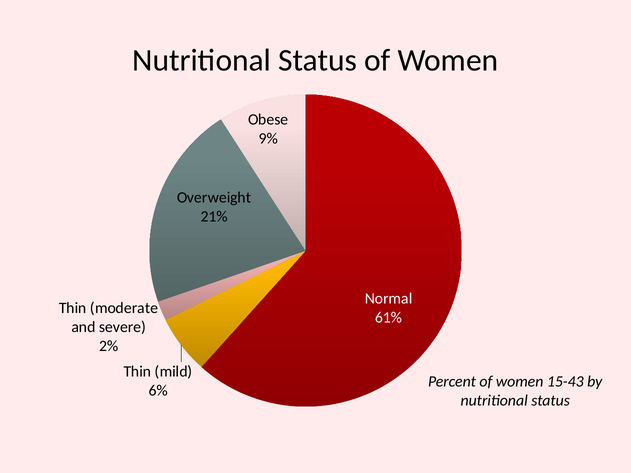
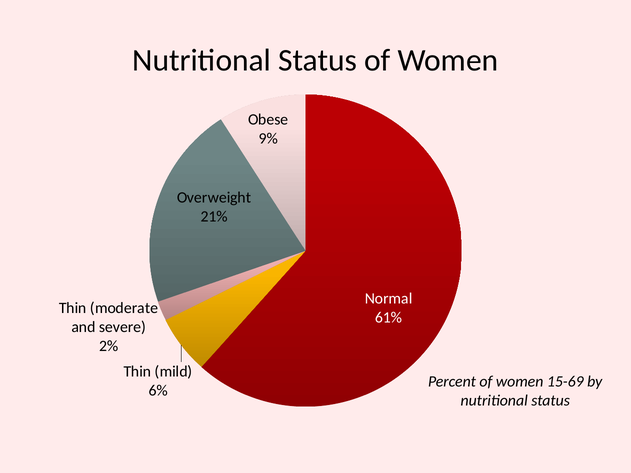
15-43: 15-43 -> 15-69 (565, 382)
